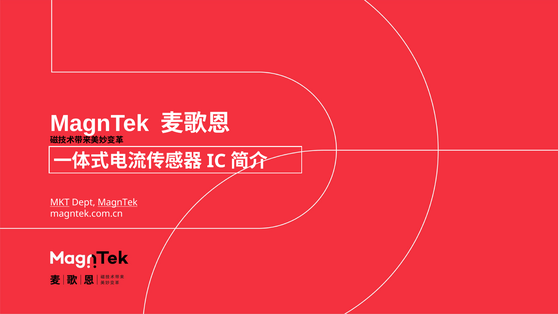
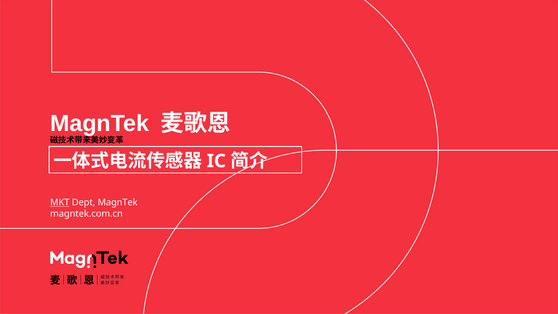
MagnTek underline: present -> none (118, 202)
